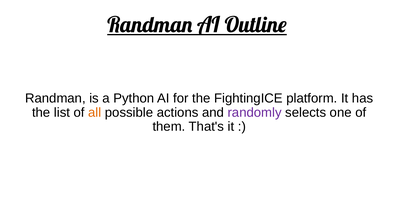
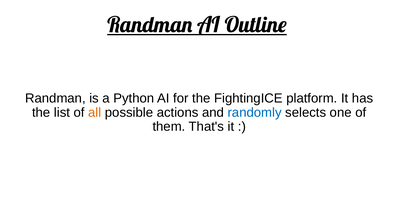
randomly colour: purple -> blue (255, 112)
